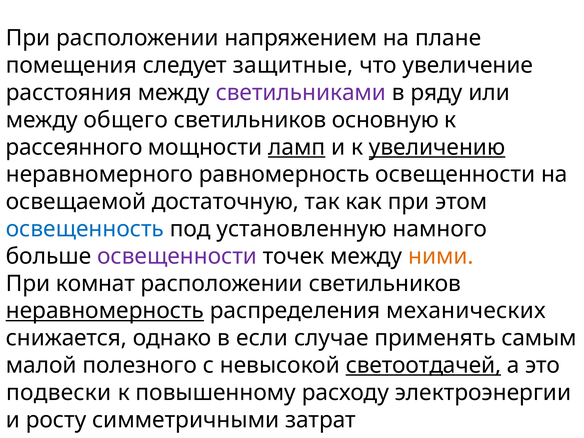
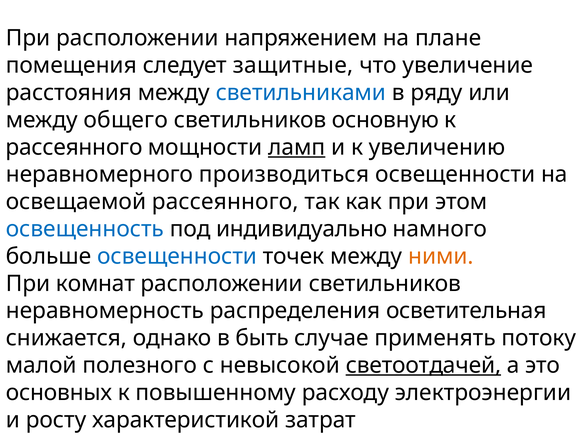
светильниками colour: purple -> blue (301, 93)
увеличению underline: present -> none (437, 147)
равномерность: равномерность -> производиться (284, 174)
освещаемой достаточную: достаточную -> рассеянного (225, 202)
установленную: установленную -> индивидуально (302, 229)
освещенности colour: purple -> blue (177, 256)
неравномерность underline: present -> none (105, 311)
механических: механических -> осветительная (466, 311)
если: если -> быть (262, 338)
самым: самым -> потоку (539, 338)
подвески: подвески -> основных (59, 393)
симметричными: симметричными -> характеристикой (186, 420)
